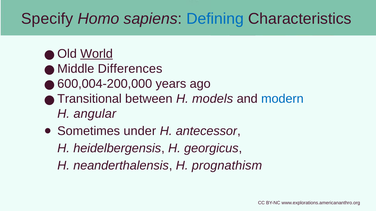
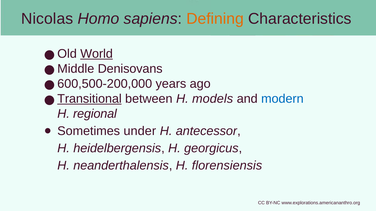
Specify: Specify -> Nicolas (47, 19)
Defining colour: blue -> orange (215, 19)
Differences: Differences -> Denisovans (130, 69)
600,004-200,000: 600,004-200,000 -> 600,500-200,000 (105, 84)
Transitional underline: none -> present (89, 99)
angular: angular -> regional (95, 114)
prognathism: prognathism -> florensiensis (227, 166)
